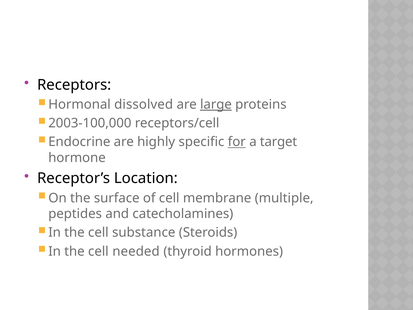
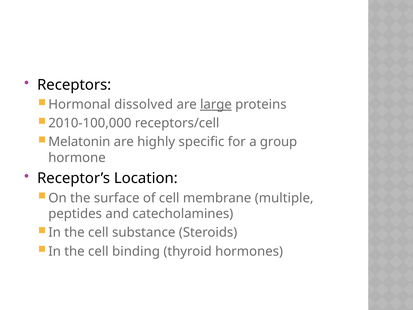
2003-100,000: 2003-100,000 -> 2010-100,000 (90, 123)
Endocrine: Endocrine -> Melatonin (79, 142)
for underline: present -> none (237, 142)
target: target -> group (279, 142)
needed: needed -> binding (136, 251)
